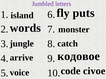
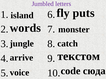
кодовое: кодовое -> текстом (79, 57)
civoe: civoe -> сюда (94, 71)
